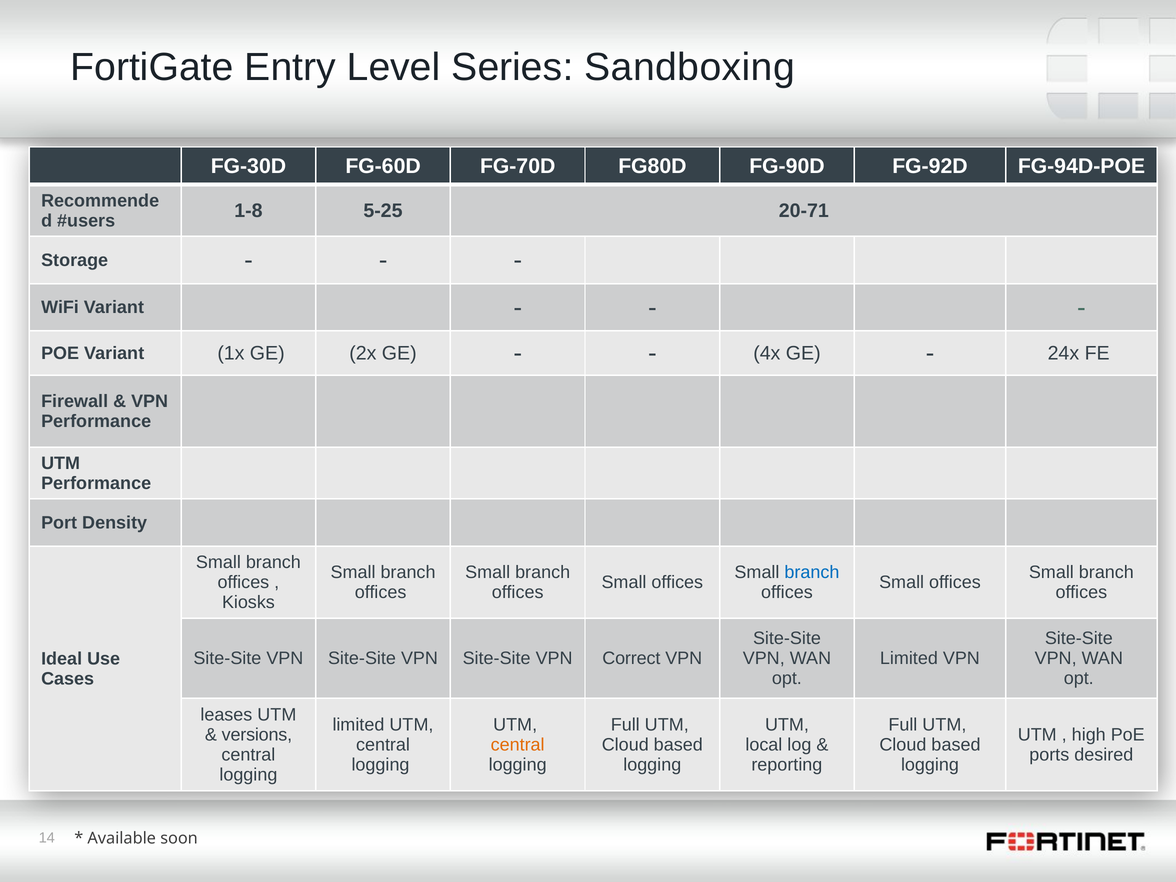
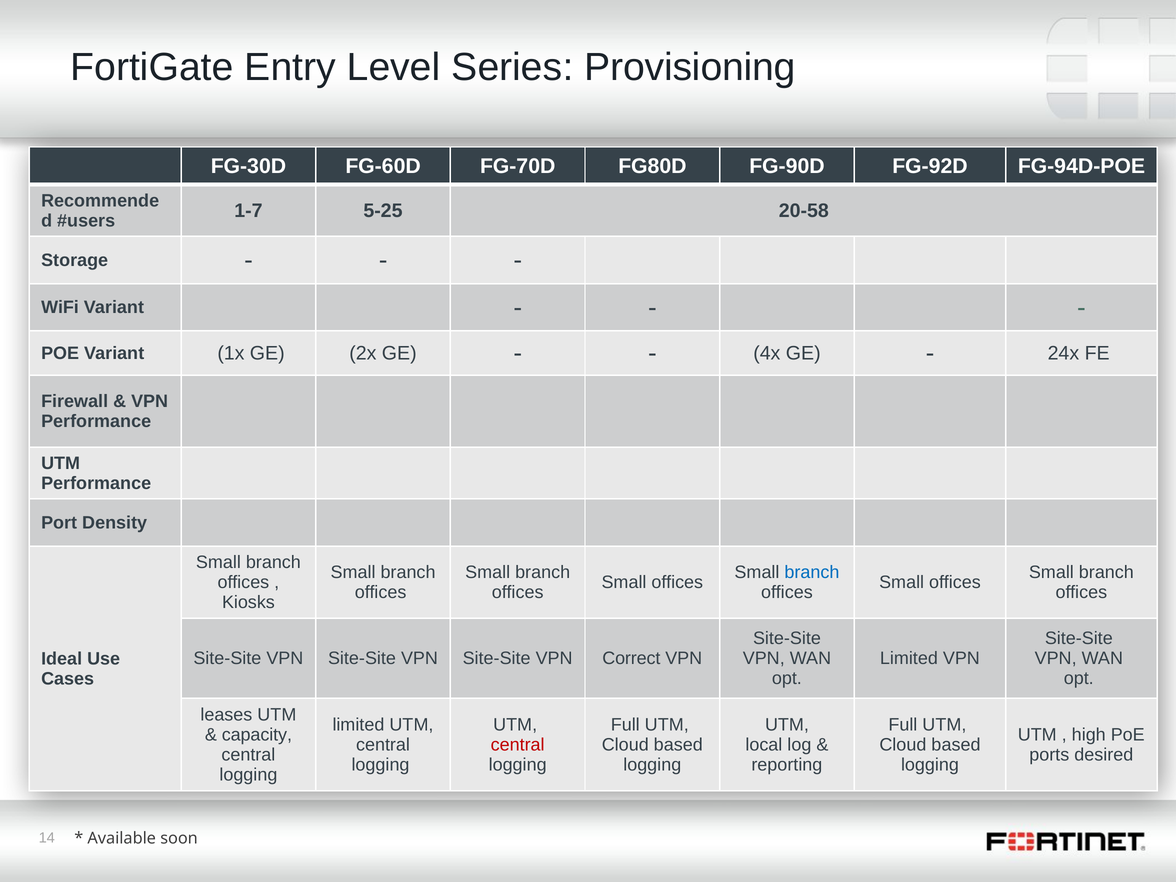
Sandboxing: Sandboxing -> Provisioning (690, 67)
1-8: 1-8 -> 1-7 (248, 211)
20-71: 20-71 -> 20-58 (804, 211)
versions: versions -> capacity (257, 735)
central colour: orange -> red (518, 745)
